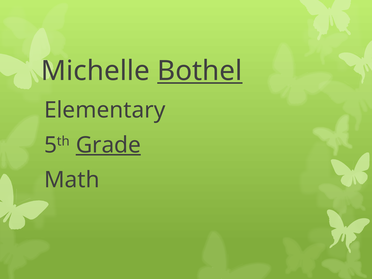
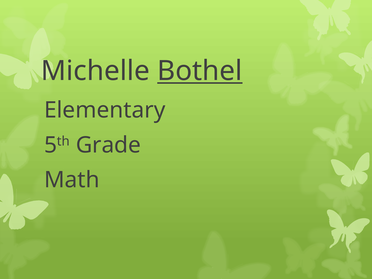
Grade underline: present -> none (108, 145)
